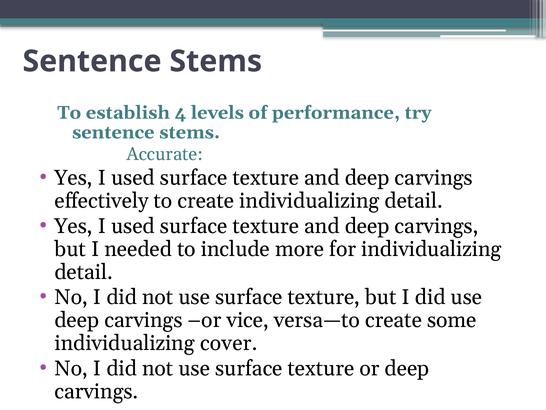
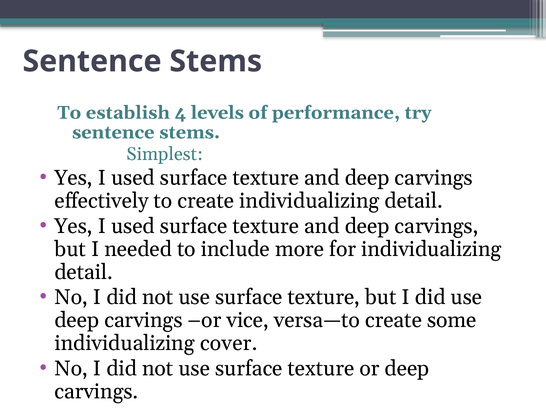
Accurate: Accurate -> Simplest (165, 154)
